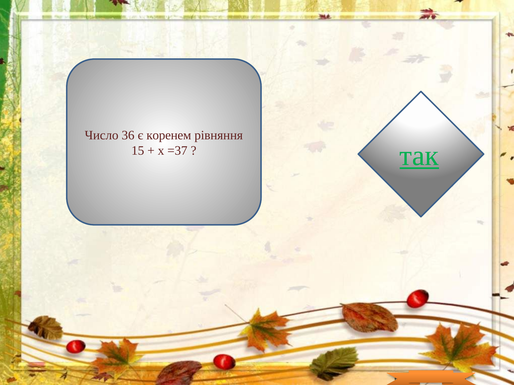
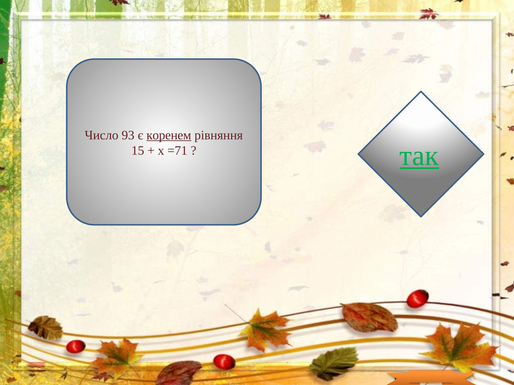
36: 36 -> 93 (128, 135)
коренем underline: none -> present (169, 135)
=37: =37 -> =71 (177, 151)
